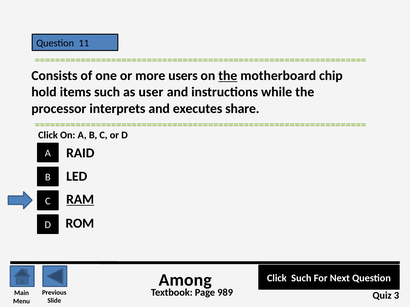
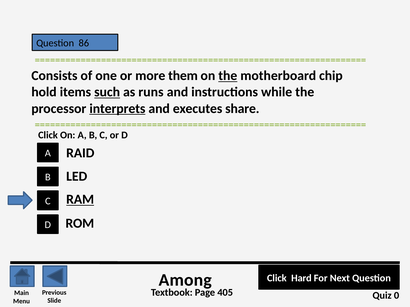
11: 11 -> 86 (84, 43)
users: users -> them (183, 76)
such underline: none -> present (107, 92)
user: user -> runs (151, 92)
interprets underline: none -> present (117, 109)
Click Such: Such -> Hard (301, 278)
989: 989 -> 405 (225, 293)
3: 3 -> 0 (397, 296)
